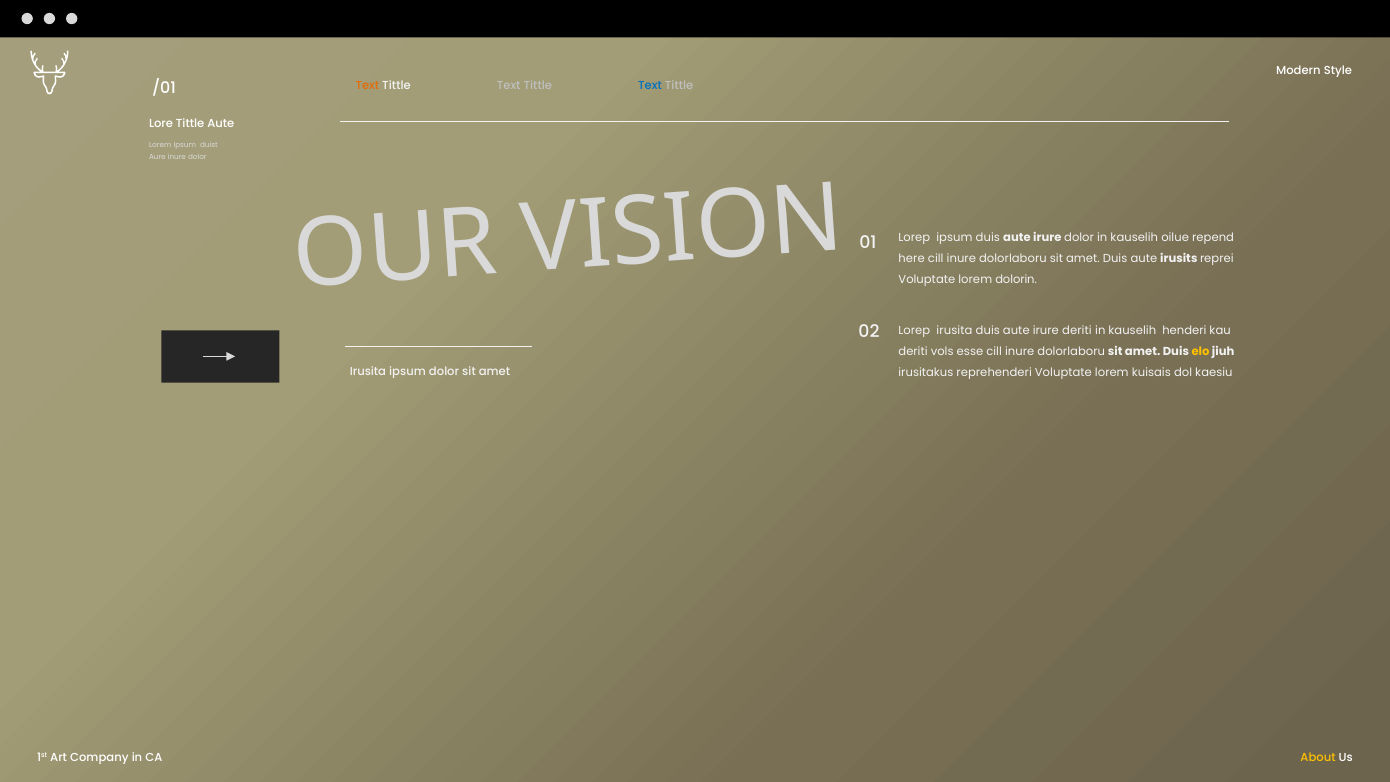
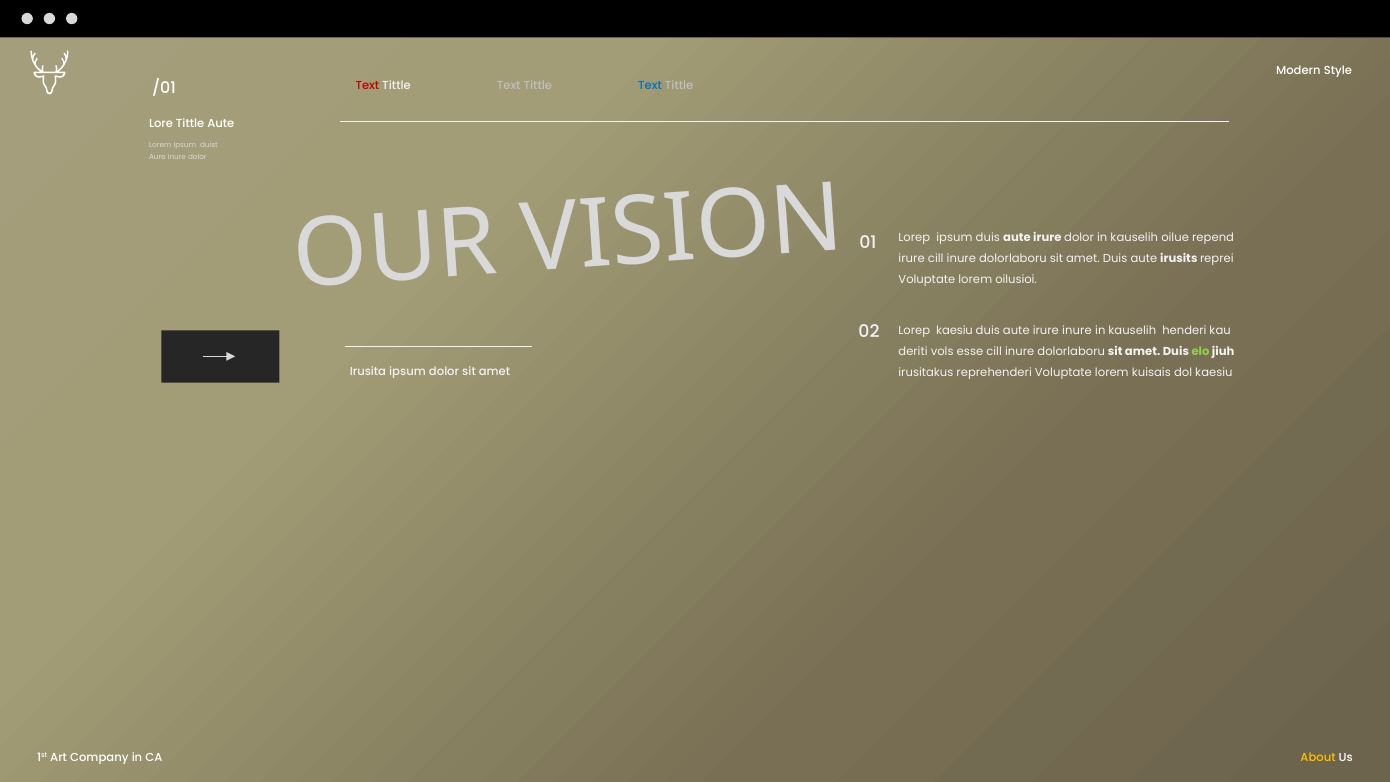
Text colour: orange -> red (367, 86)
here: here -> irure (912, 259)
dolorin: dolorin -> oilusioi (1016, 280)
Lorep irusita: irusita -> kaesiu (955, 331)
irure deriti: deriti -> inure (1077, 331)
elo colour: yellow -> light green (1201, 352)
